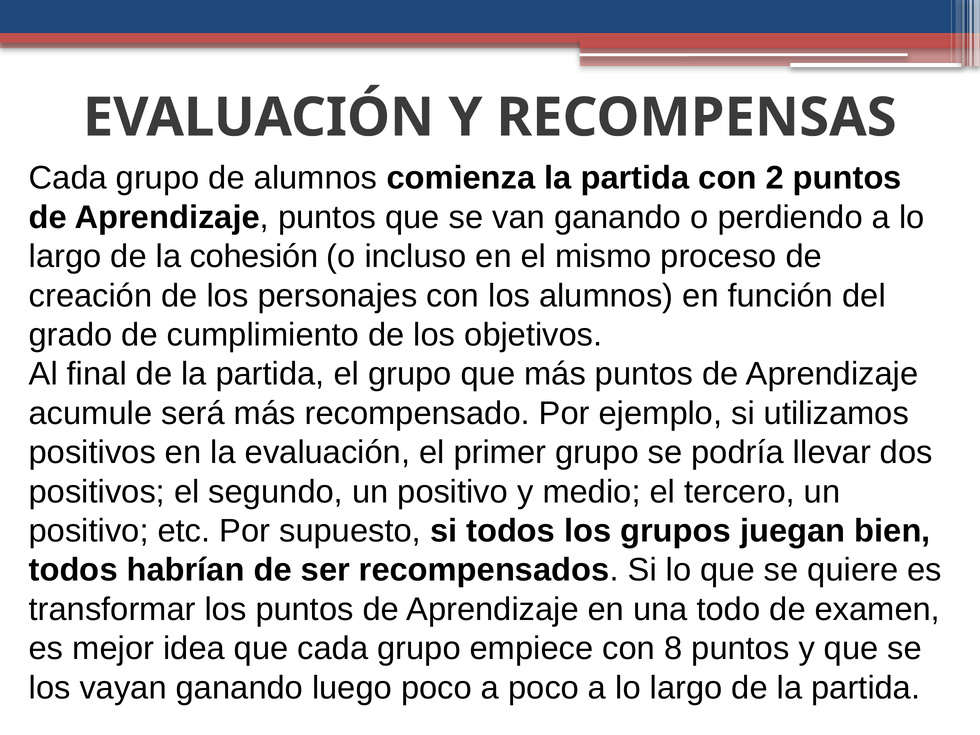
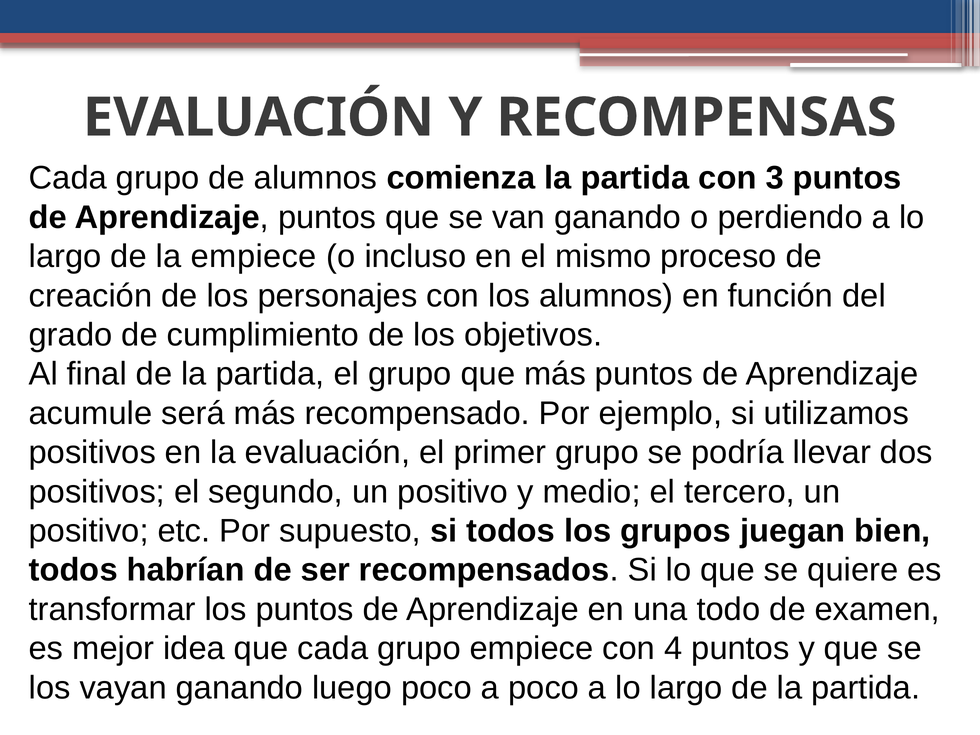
2: 2 -> 3 (775, 178)
la cohesión: cohesión -> empiece (254, 257)
8: 8 -> 4 (673, 649)
